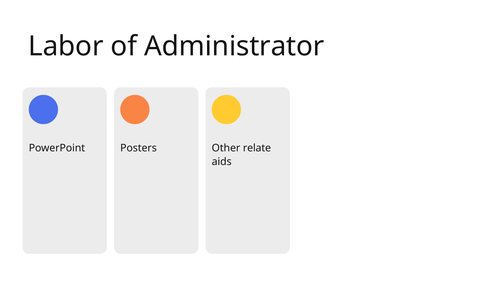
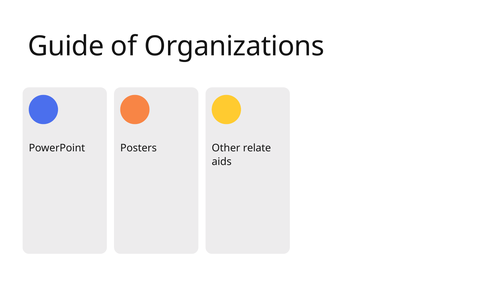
Labor: Labor -> Guide (66, 46)
Administrator: Administrator -> Organizations (234, 46)
